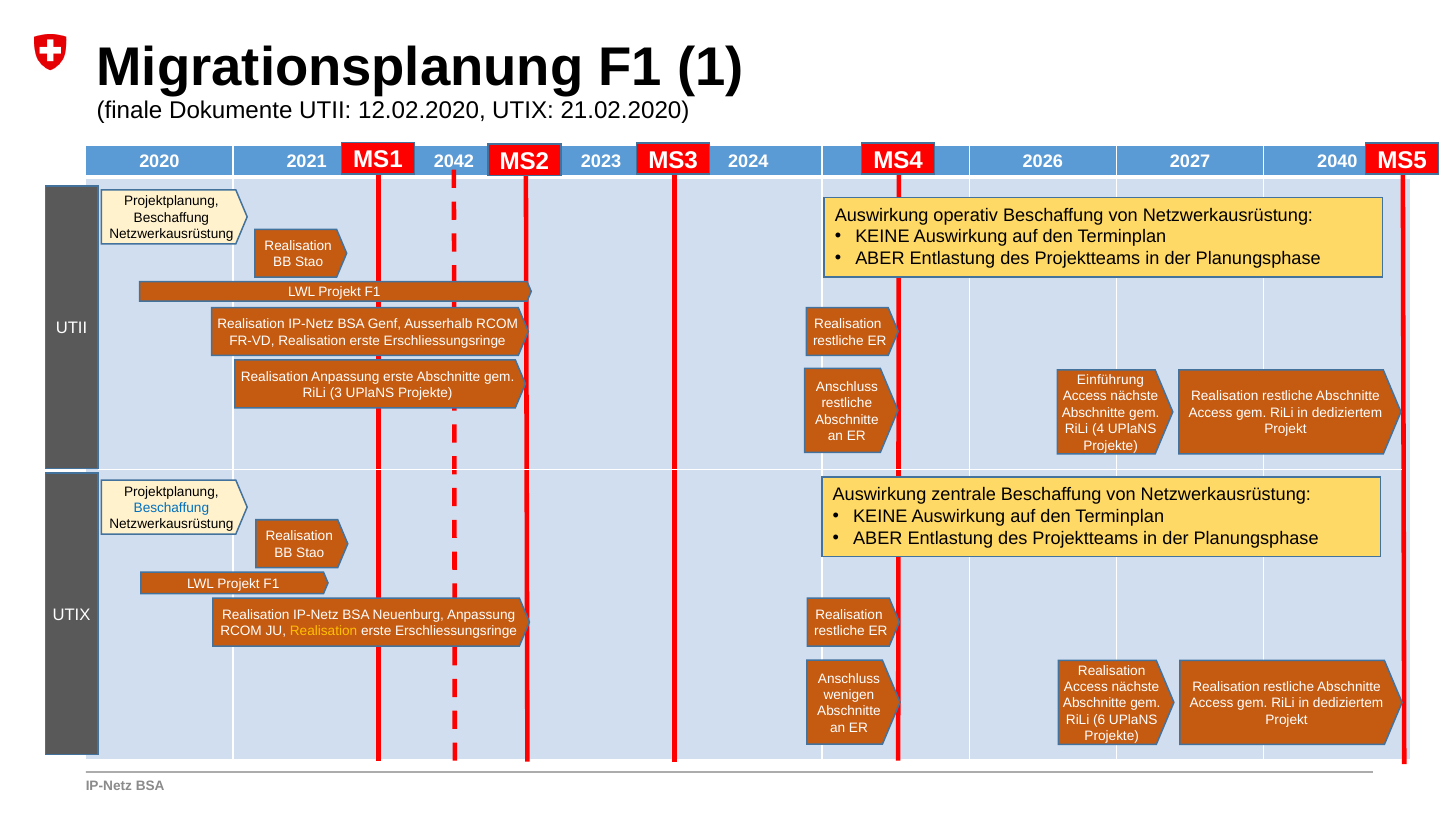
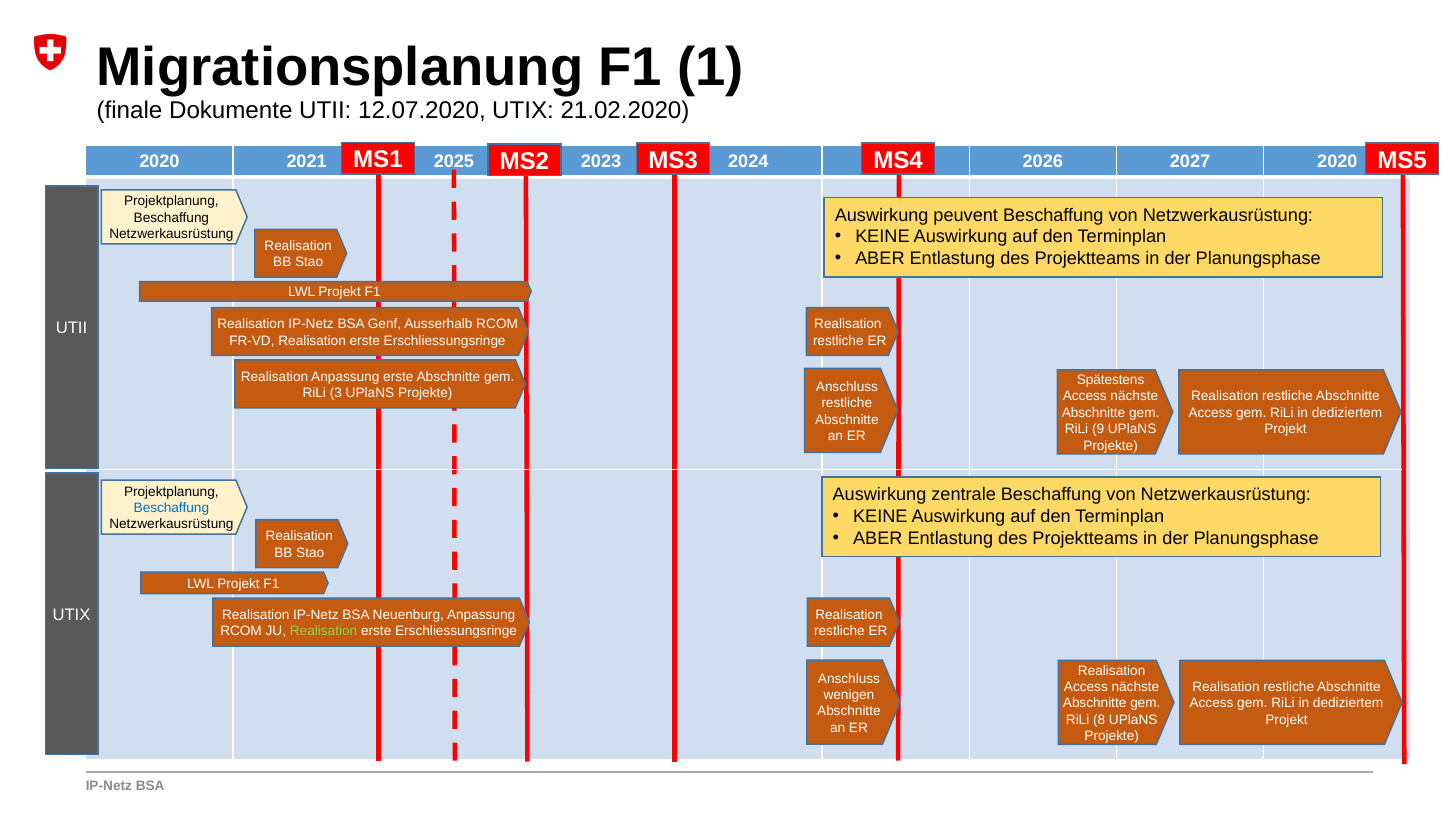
12.02.2020: 12.02.2020 -> 12.07.2020 (422, 110)
2021 2042: 2042 -> 2025 (454, 161)
2027 2040: 2040 -> 2020 (1337, 161)
operativ: operativ -> peuvent (966, 215)
Einführung: Einführung -> Spätestens (1111, 380)
4: 4 -> 9 (1098, 429)
Realisation colour: yellow -> light green (324, 631)
6: 6 -> 8 (1099, 720)
